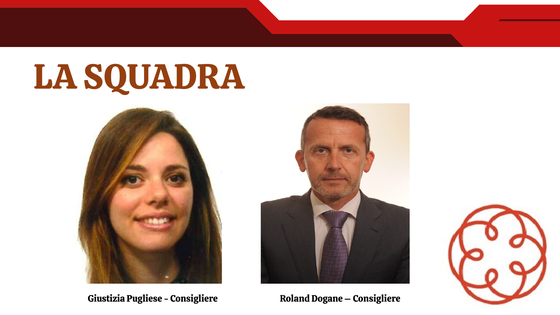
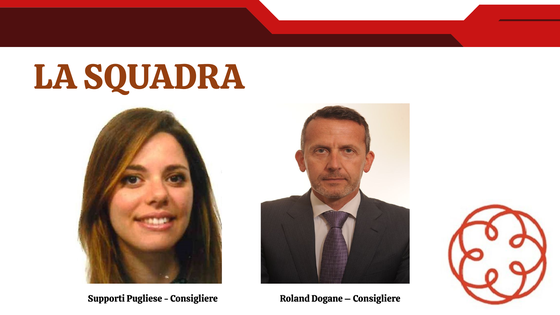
Giustizia: Giustizia -> Supporti (106, 299)
